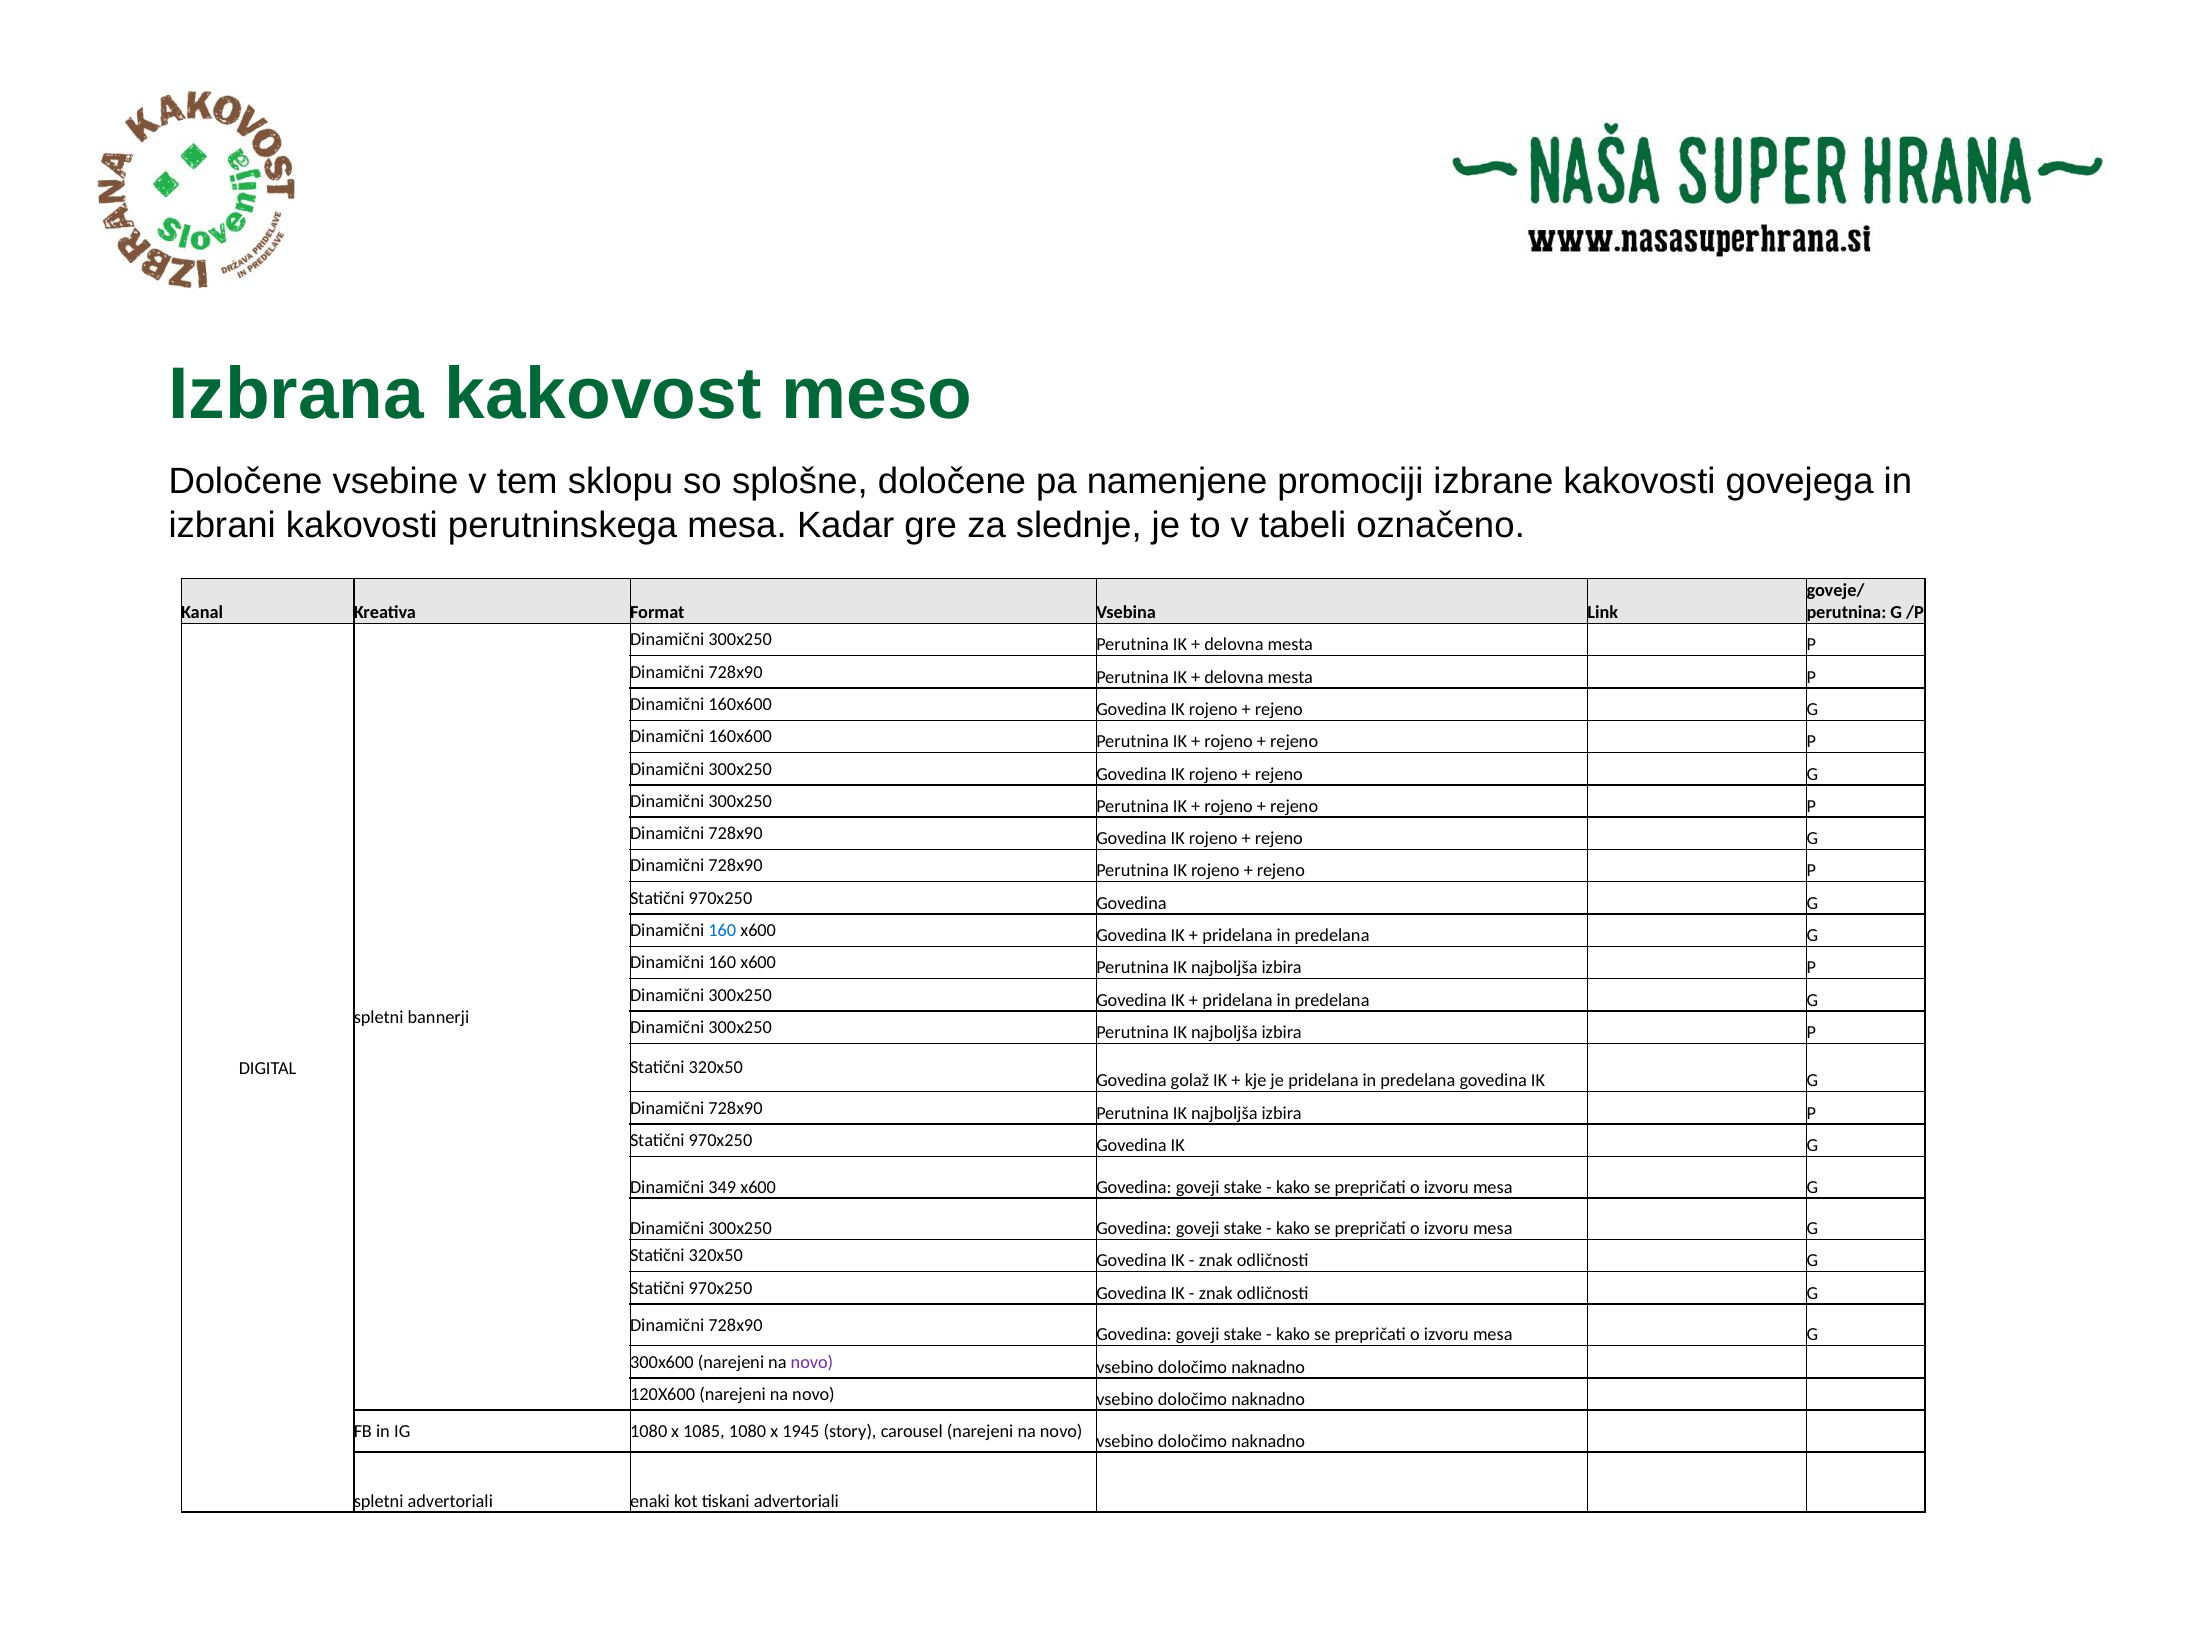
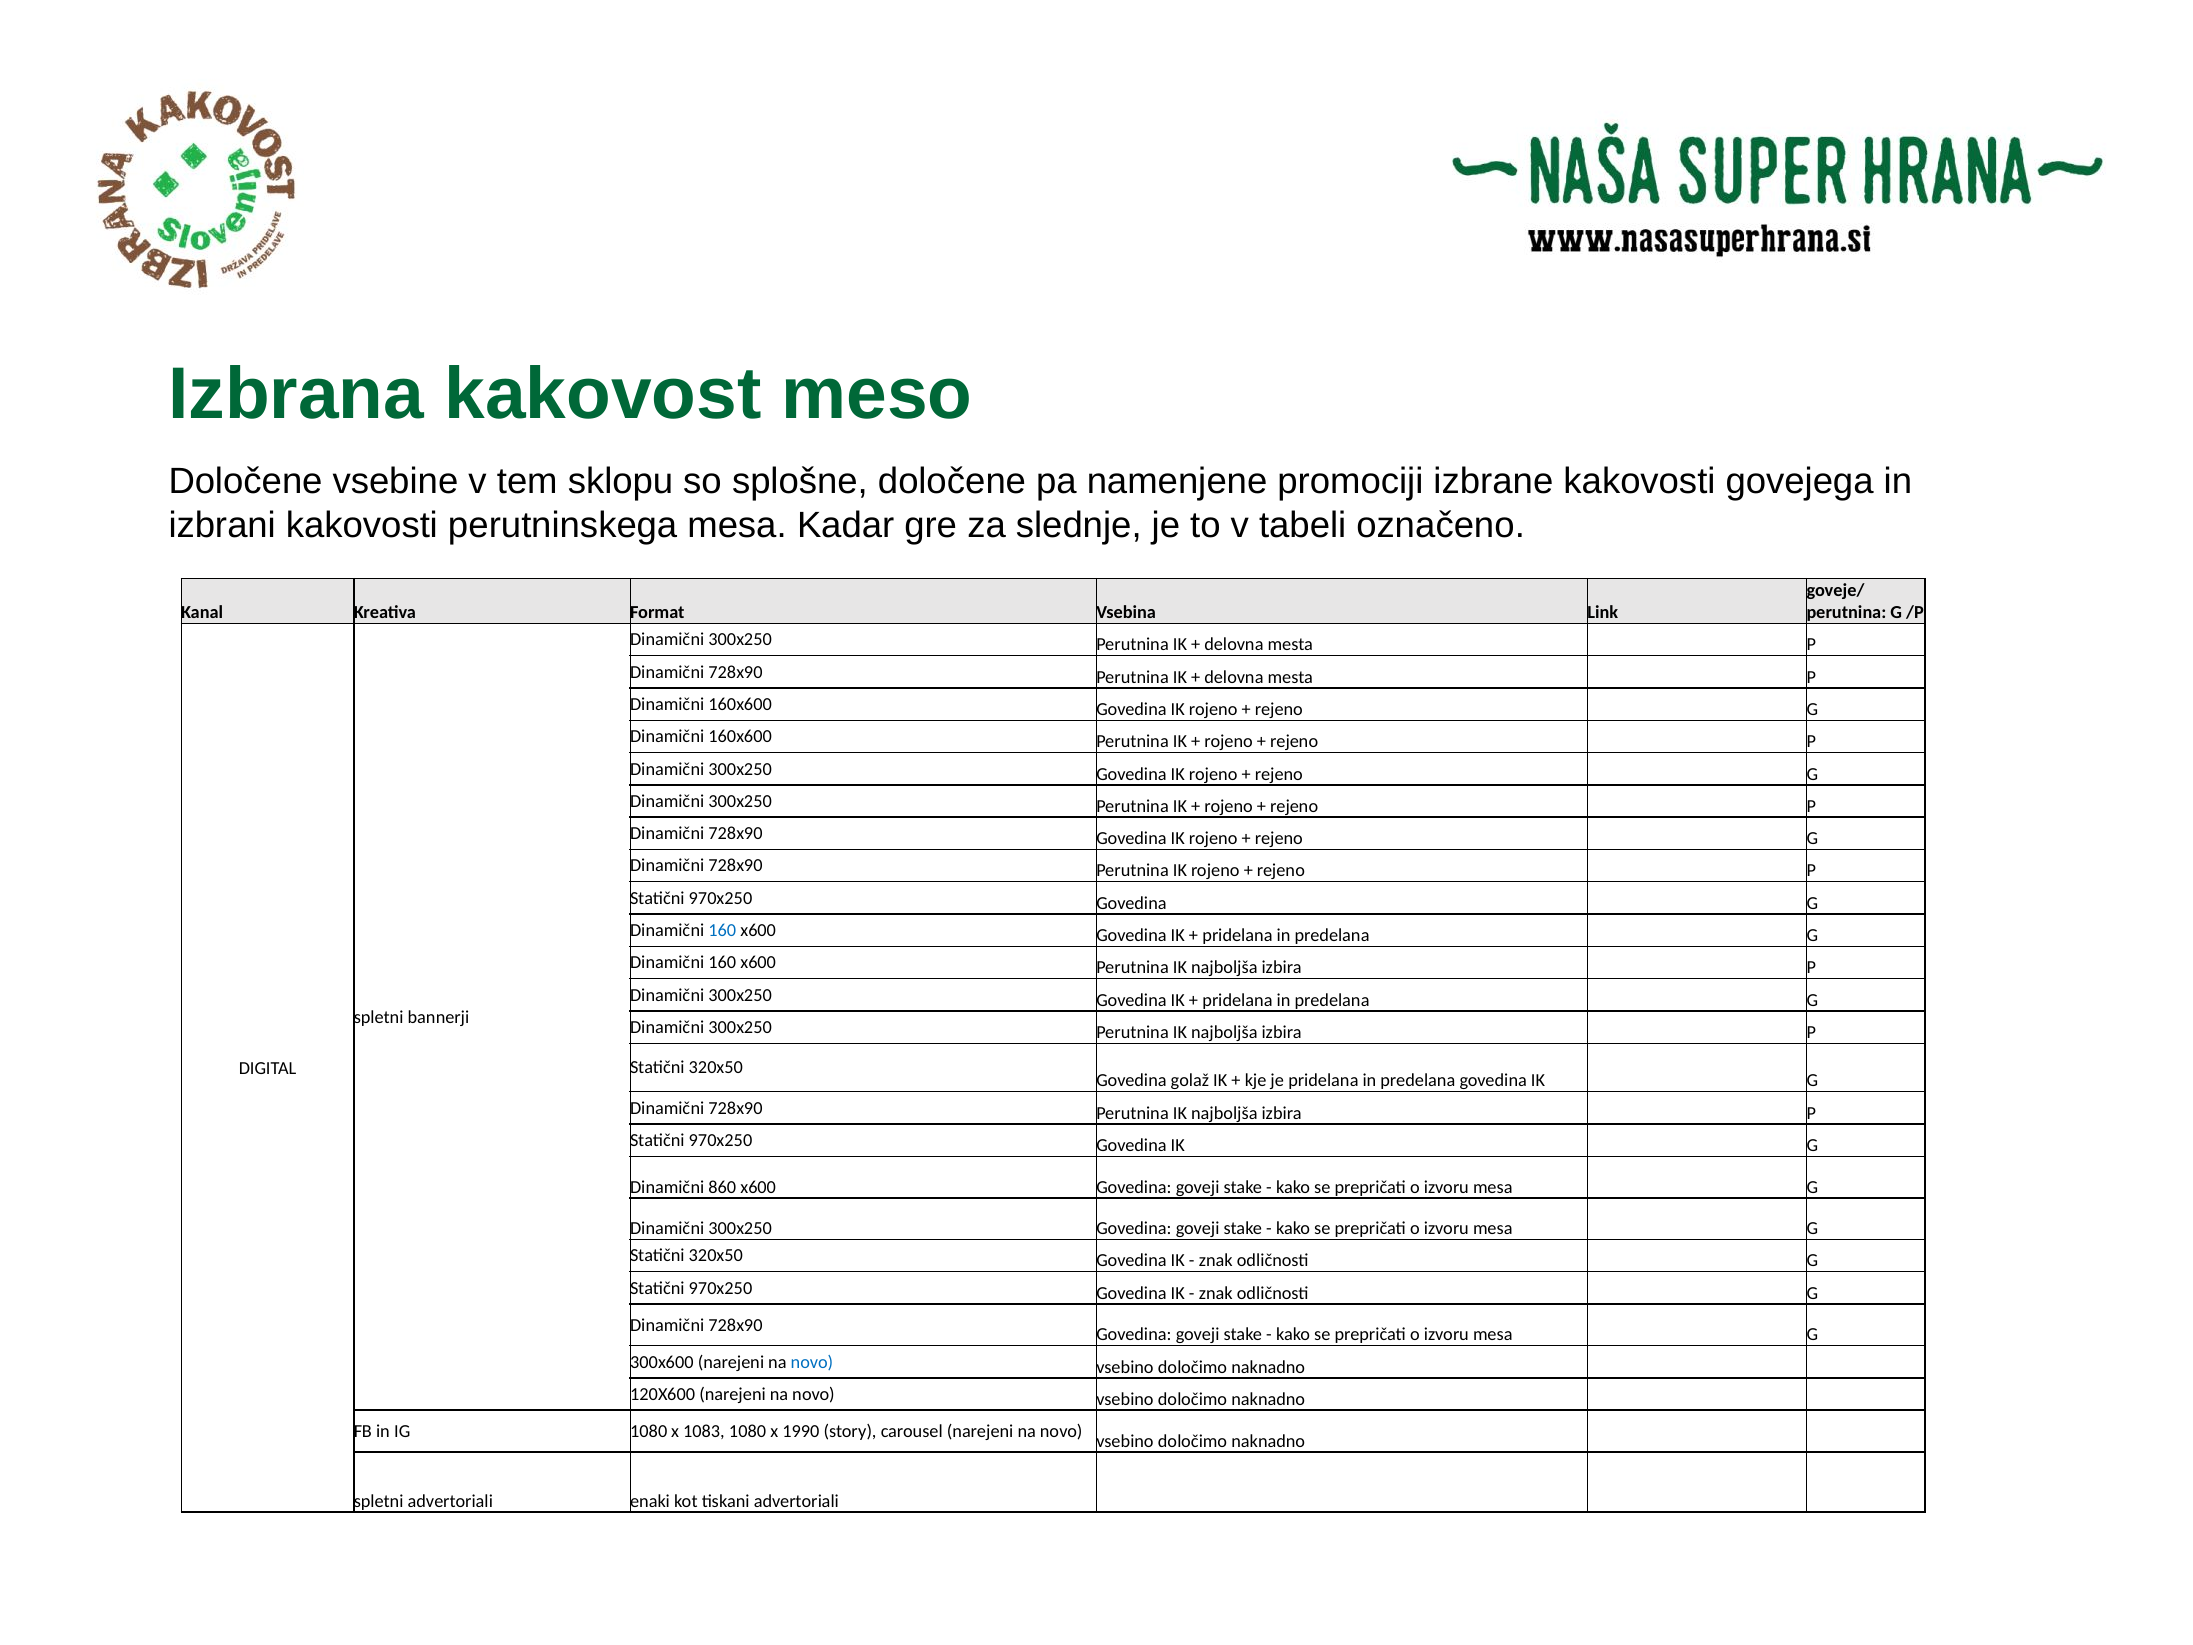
349: 349 -> 860 (722, 1187)
novo colour: purple -> blue (812, 1362)
1085: 1085 -> 1083 (704, 1431)
1945: 1945 -> 1990 (801, 1431)
